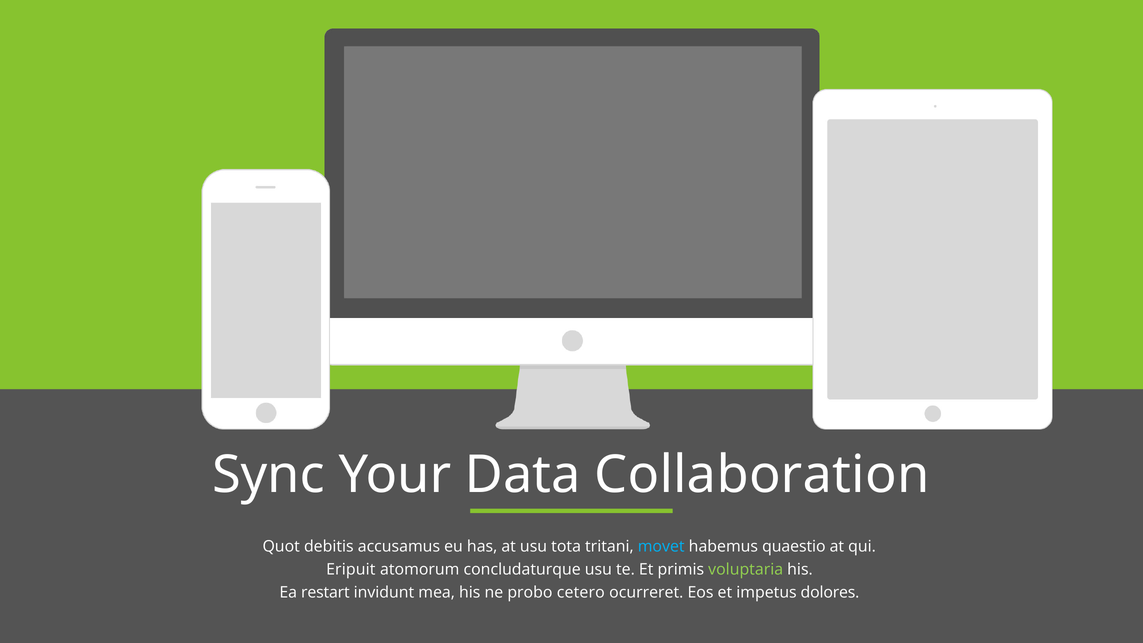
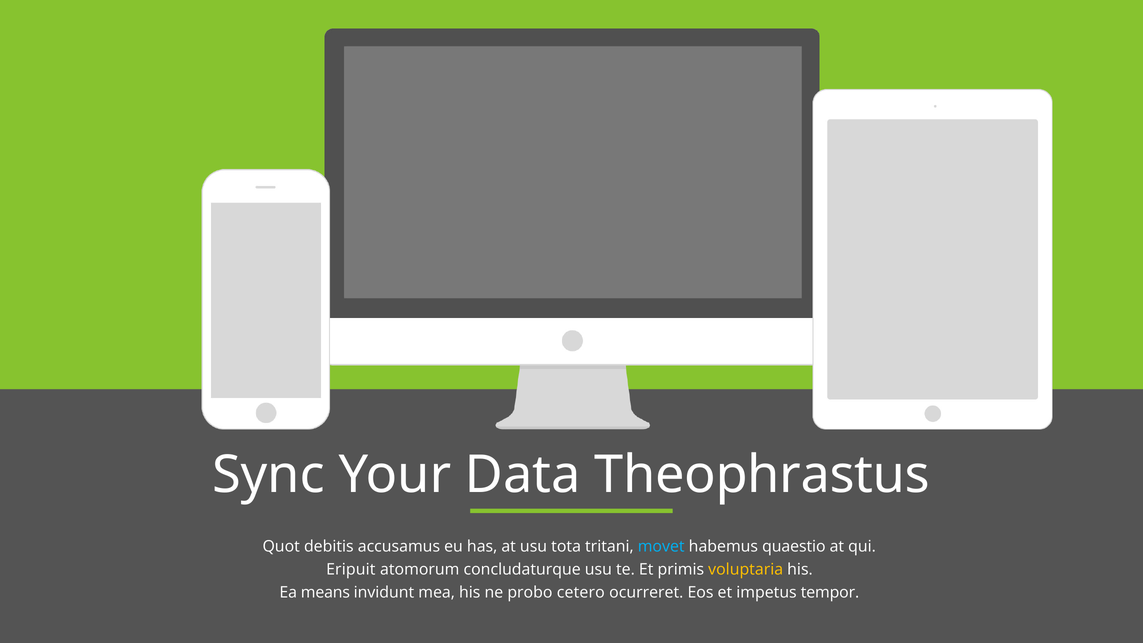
Collaboration: Collaboration -> Theophrastus (762, 475)
voluptaria colour: light green -> yellow (746, 569)
restart: restart -> means (325, 592)
dolores: dolores -> tempor (830, 592)
